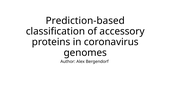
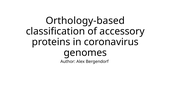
Prediction-based: Prediction-based -> Orthology-based (85, 21)
